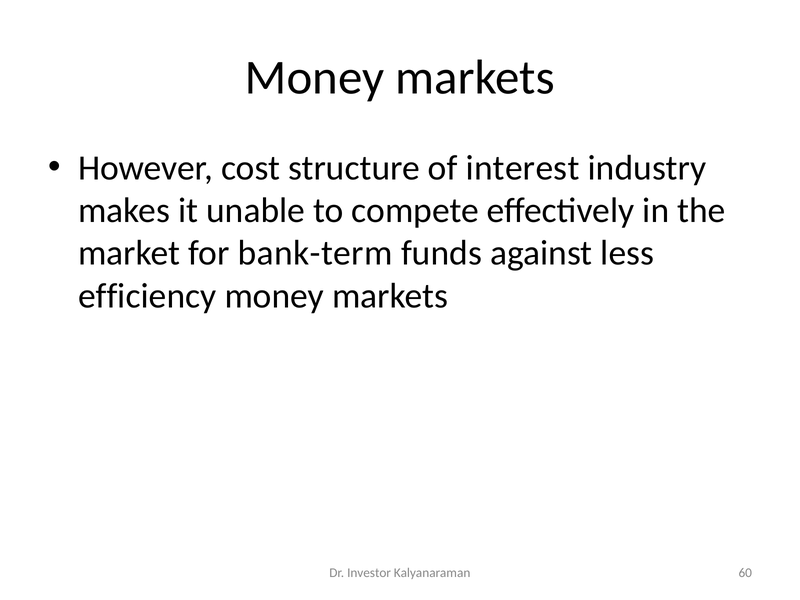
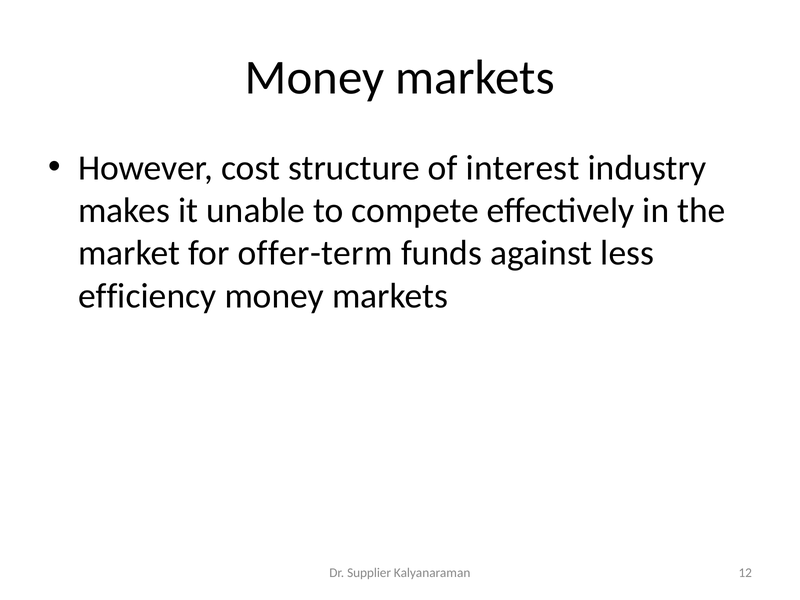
bank-term: bank-term -> offer-term (315, 253)
Investor: Investor -> Supplier (369, 573)
60: 60 -> 12 (745, 573)
